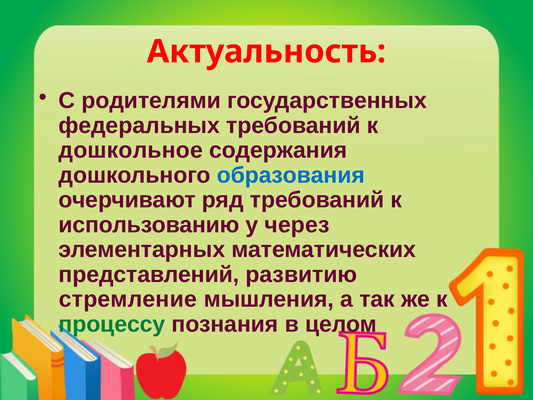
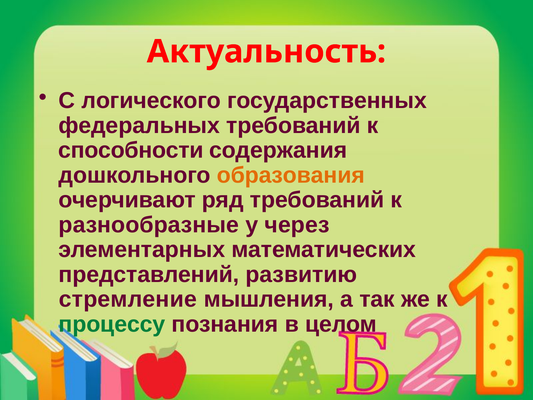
родителями: родителями -> логического (151, 101)
дошкольное: дошкольное -> способности (131, 150)
образования colour: blue -> orange (291, 175)
использованию: использованию -> разнообразные (149, 225)
